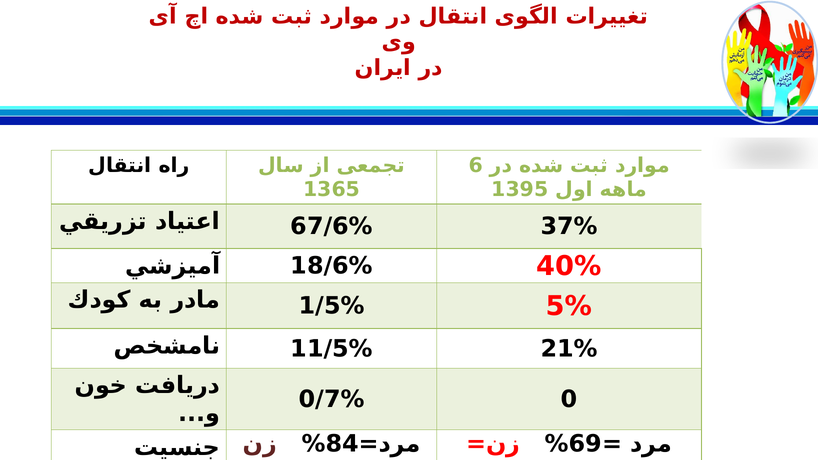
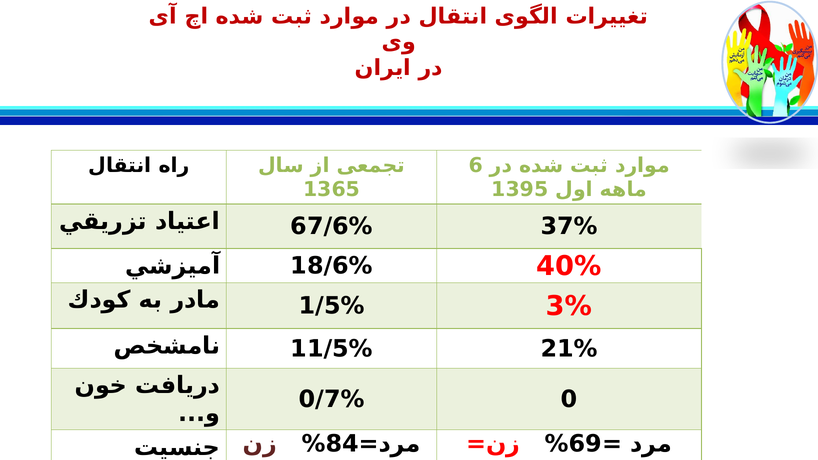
5%: 5% -> 3% (569, 306)
